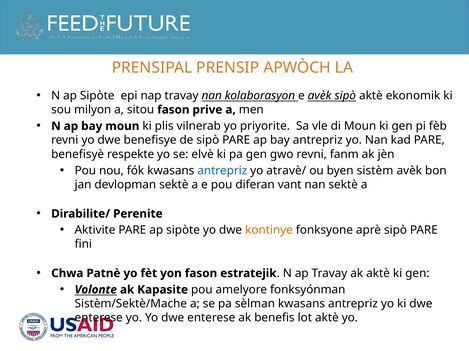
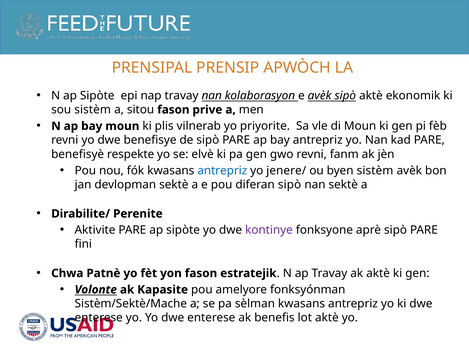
sou milyon: milyon -> sistèm (93, 110)
atravè/: atravè/ -> jenere/ (286, 171)
diferan vant: vant -> sipò (290, 185)
kontinye colour: orange -> purple (269, 230)
